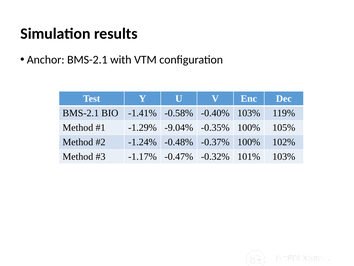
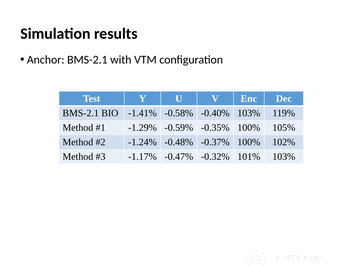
-9.04%: -9.04% -> -0.59% (179, 127)
